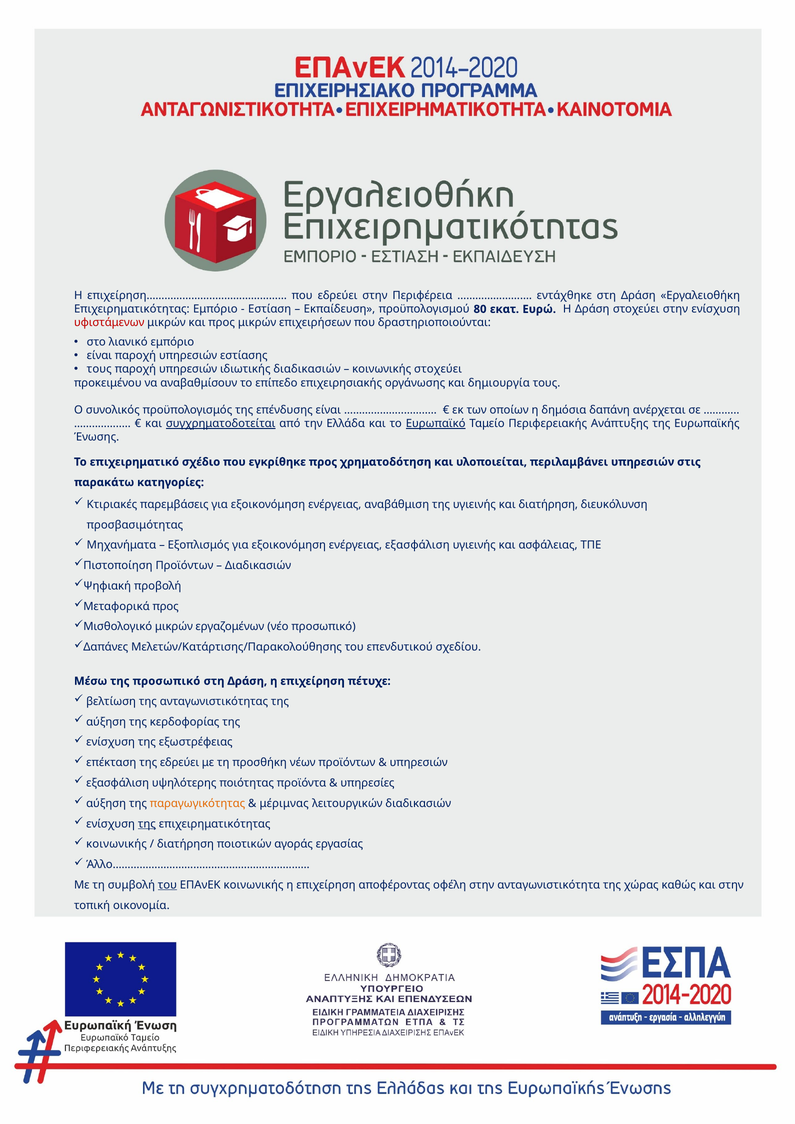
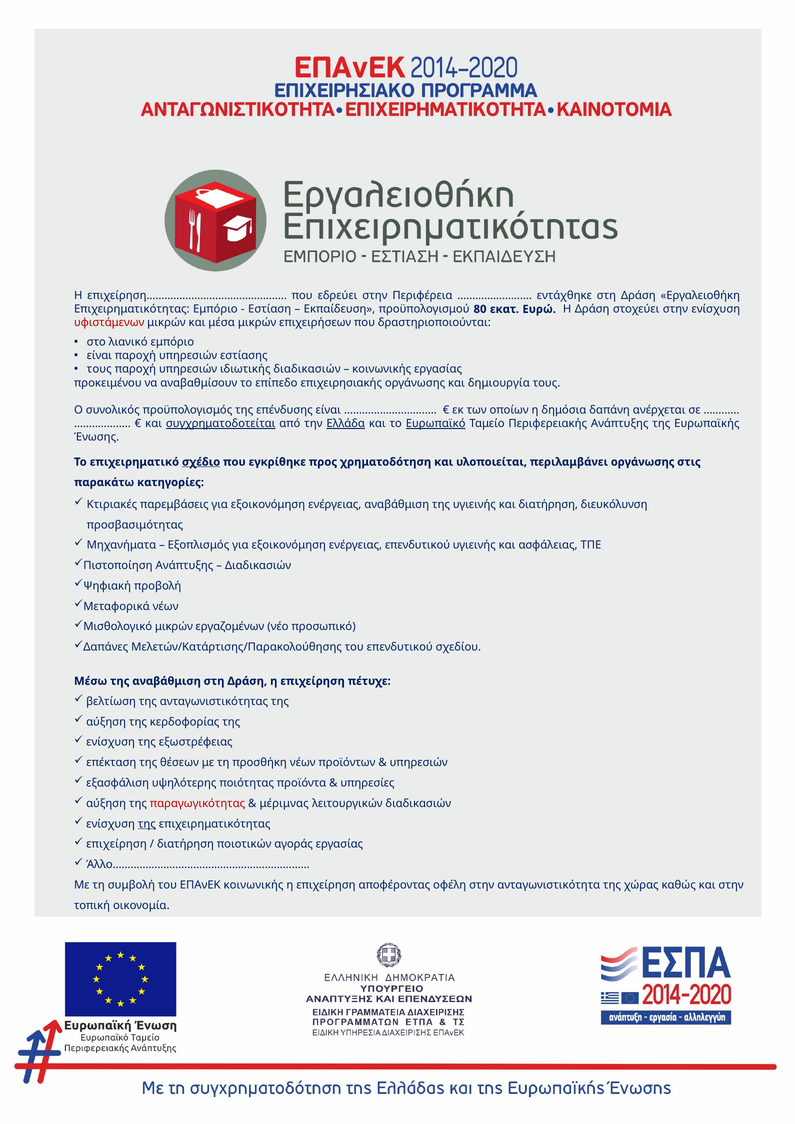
και προς: προς -> μέσα (222, 323)
κοινωνικής στοχεύει: στοχεύει -> εργασίας (438, 369)
Ελλάδα underline: none -> present (346, 424)
σχέδιο underline: none -> present (201, 462)
περιλαμβάνει υπηρεσιών: υπηρεσιών -> οργάνωσης (643, 462)
ενέργειας εξασφάλιση: εξασφάλιση -> επενδυτικού (417, 545)
Πιστοποίηση Προϊόντων: Προϊόντων -> Ανάπτυξης (184, 566)
Μεταφορικά προς: προς -> νέων (166, 607)
της προσωπικό: προσωπικό -> αναβάθμιση (167, 681)
της εδρεύει: εδρεύει -> θέσεων (180, 763)
παραγωγικότητας colour: orange -> red (198, 804)
κοινωνικής: κοινωνικής -> επιχείρηση (117, 844)
του underline: present -> none (167, 885)
